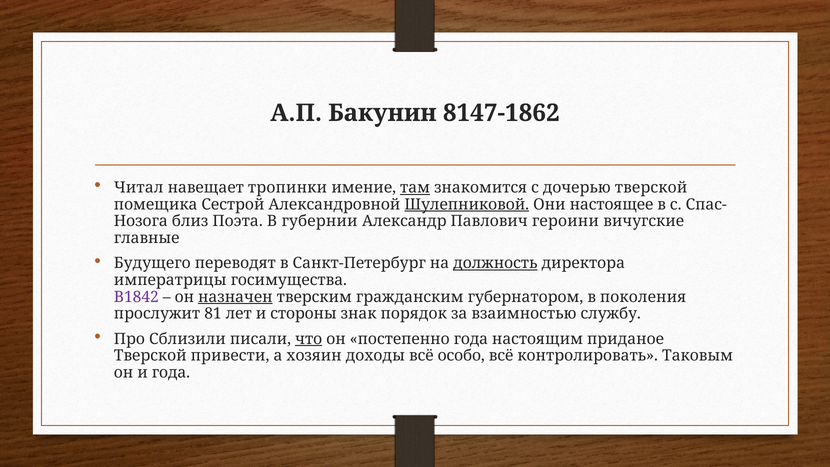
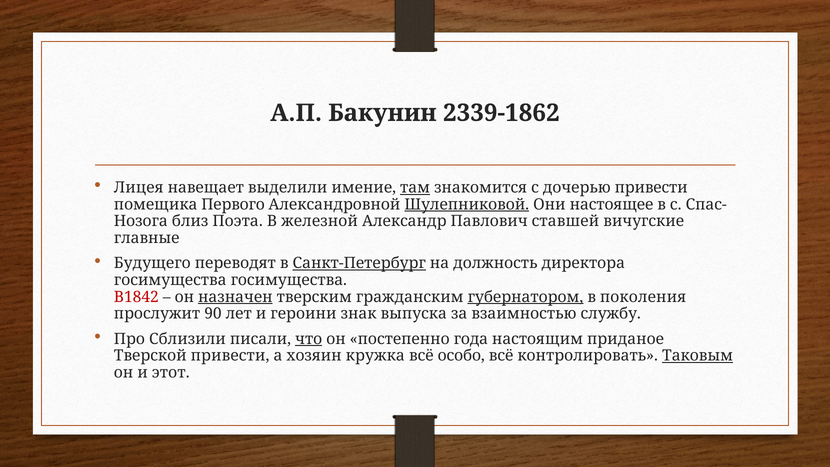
8147-1862: 8147-1862 -> 2339-1862 (501, 113)
Читал: Читал -> Лицея (139, 188)
тропинки: тропинки -> выделили (288, 188)
дочерью тверской: тверской -> привести (651, 188)
Сестрой: Сестрой -> Первого (233, 204)
губернии: губернии -> железной (320, 221)
героини: героини -> ставшей (565, 221)
Санкт-Петербург underline: none -> present (359, 263)
должность underline: present -> none (495, 263)
императрицы: императрицы -> госимущества (170, 280)
В1842 colour: purple -> red (136, 297)
губернатором underline: none -> present (525, 297)
81: 81 -> 90 (213, 314)
стороны: стороны -> героини (303, 314)
порядок: порядок -> выпуска (414, 314)
доходы: доходы -> кружка (375, 356)
Таковым underline: none -> present (698, 356)
и года: года -> этот (171, 373)
